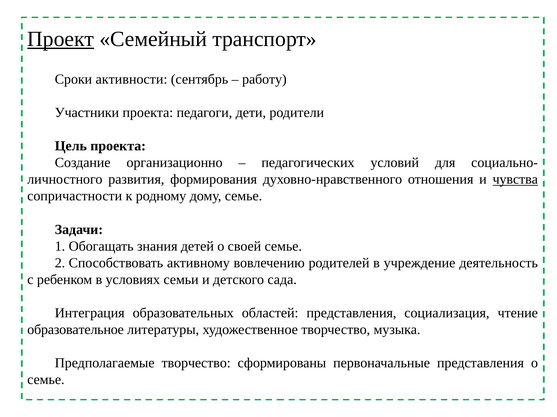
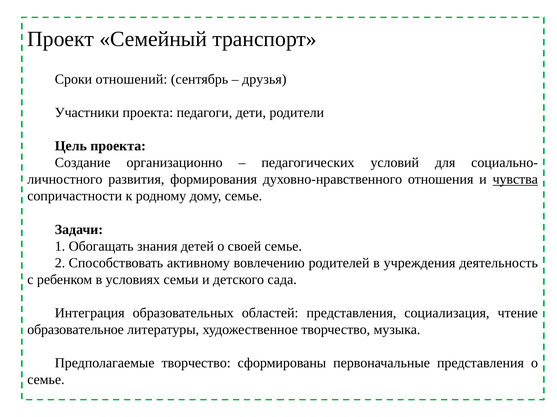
Проект underline: present -> none (61, 39)
активности: активности -> отношений (131, 79)
работу: работу -> друзья (264, 79)
учреждение: учреждение -> учреждения (420, 263)
